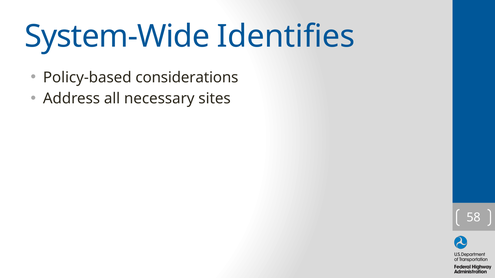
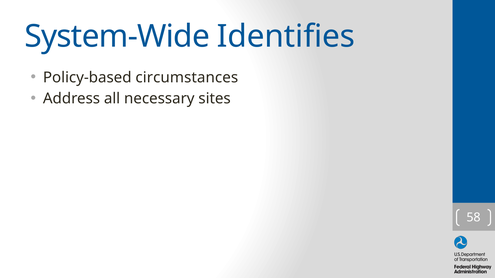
considerations: considerations -> circumstances (187, 78)
